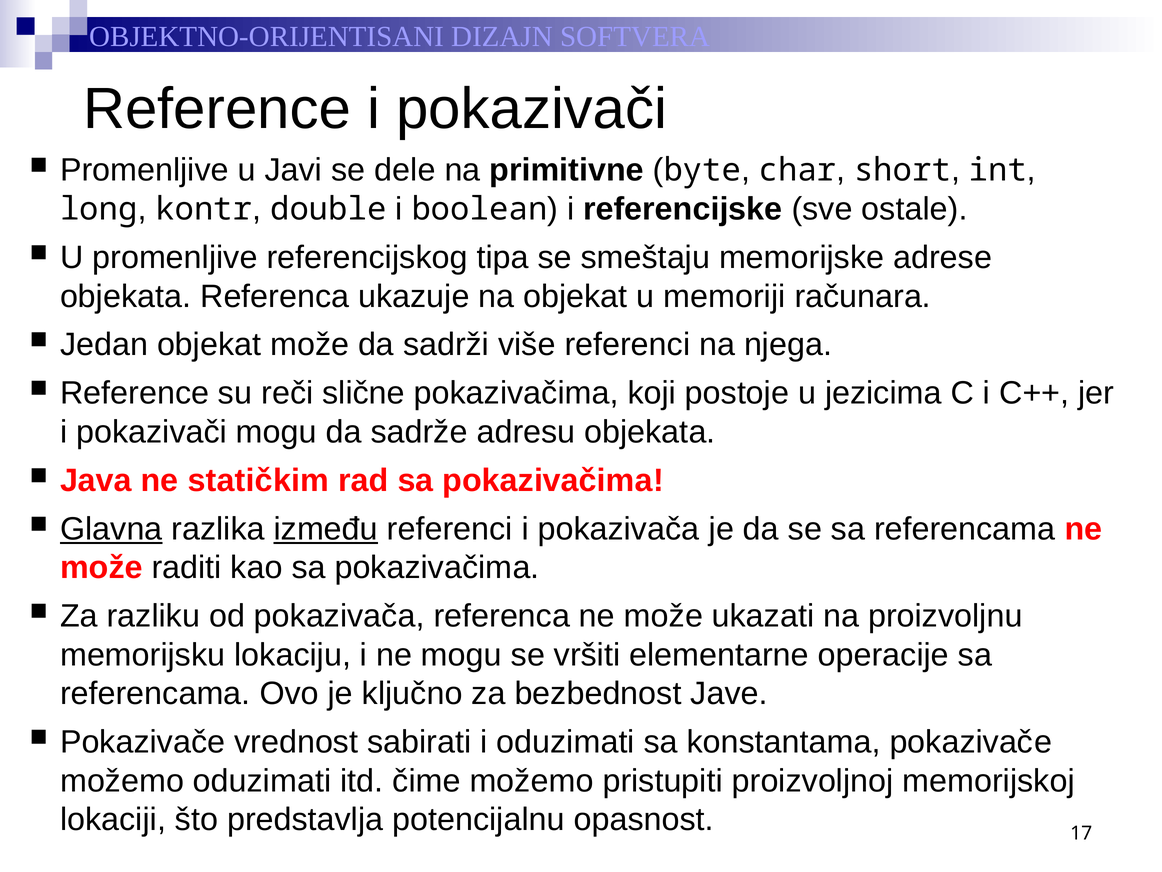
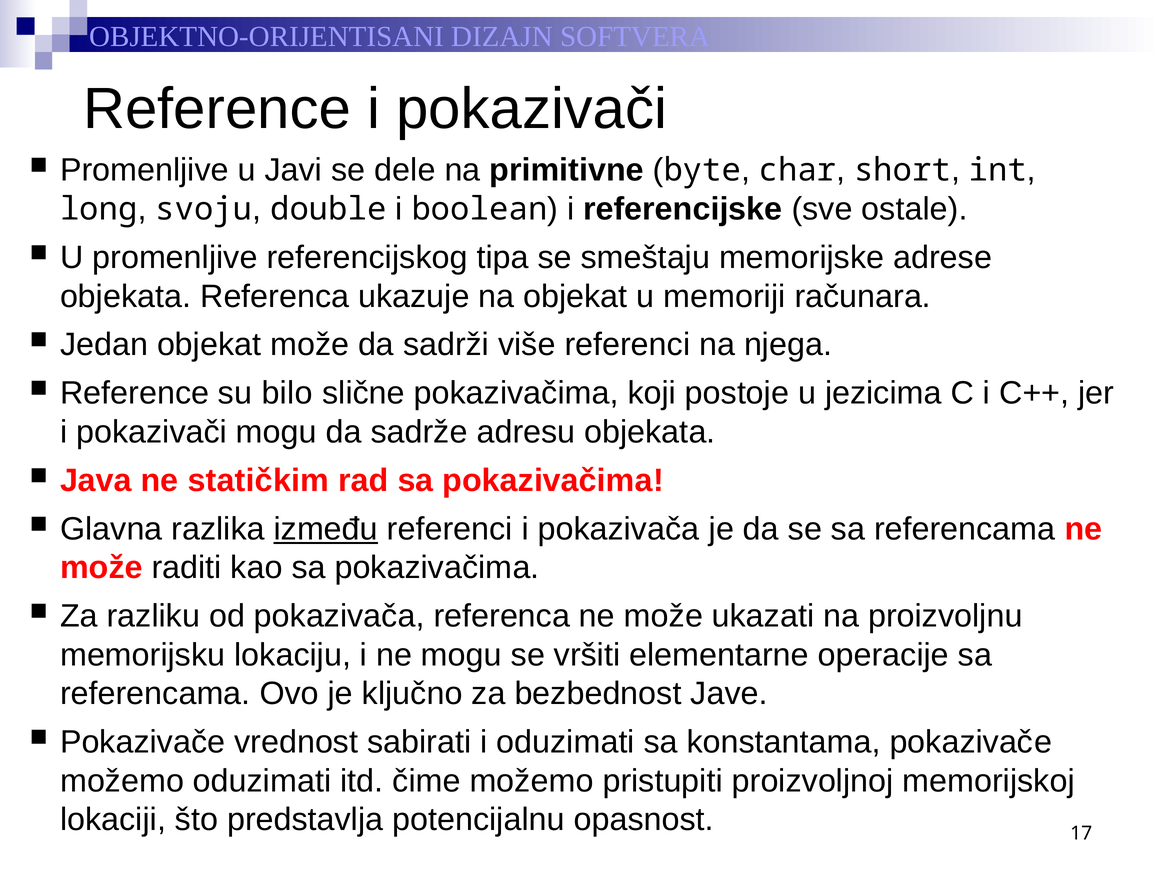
kontr: kontr -> svoju (204, 209)
reči: reči -> bilo (287, 393)
Glavna underline: present -> none (111, 529)
